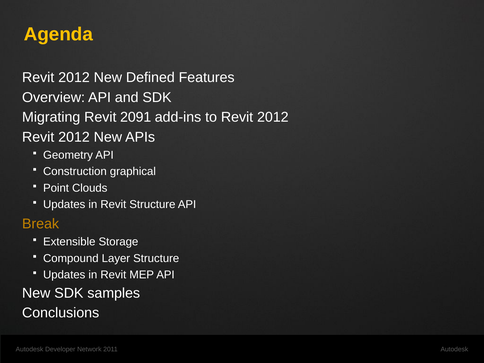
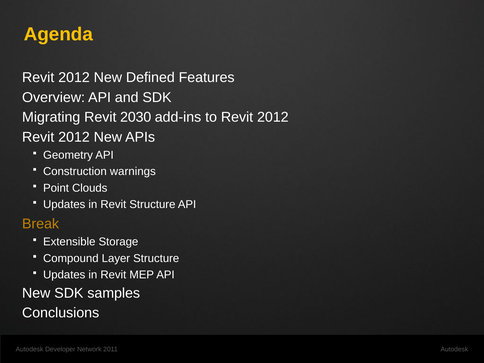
2091: 2091 -> 2030 (136, 117)
graphical: graphical -> warnings (133, 172)
